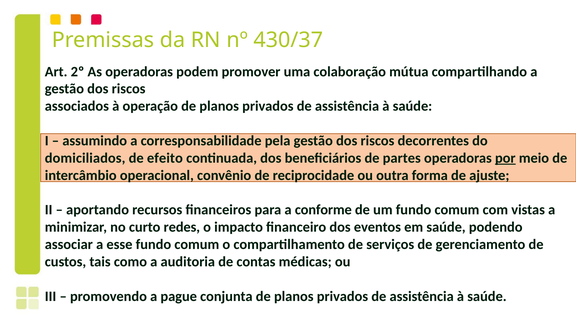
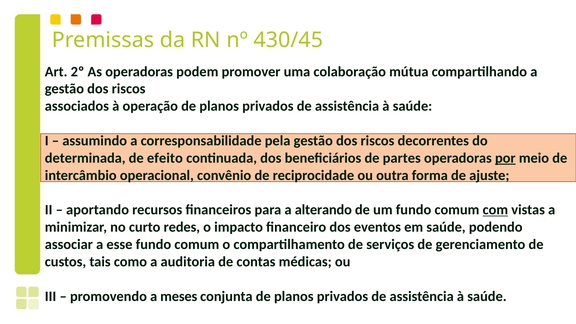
430/37: 430/37 -> 430/45 (288, 40)
domiciliados: domiciliados -> determinada (85, 158)
conforme: conforme -> alterando (323, 210)
com underline: none -> present (495, 210)
pague: pague -> meses (179, 296)
